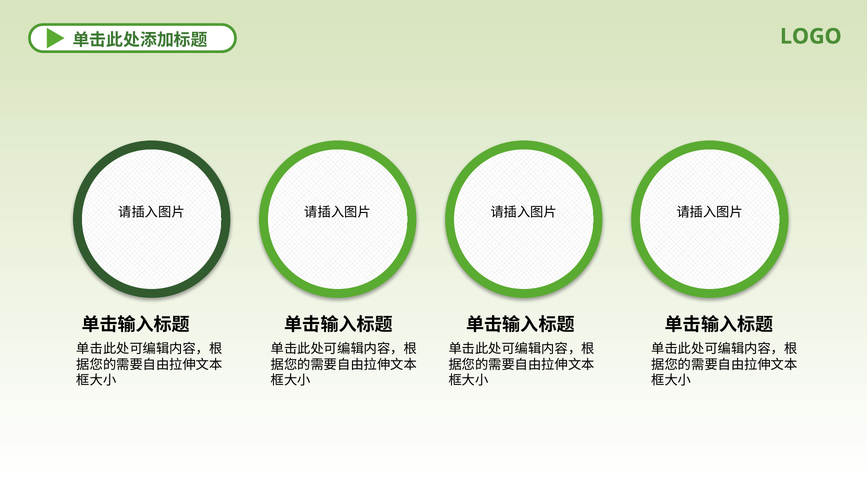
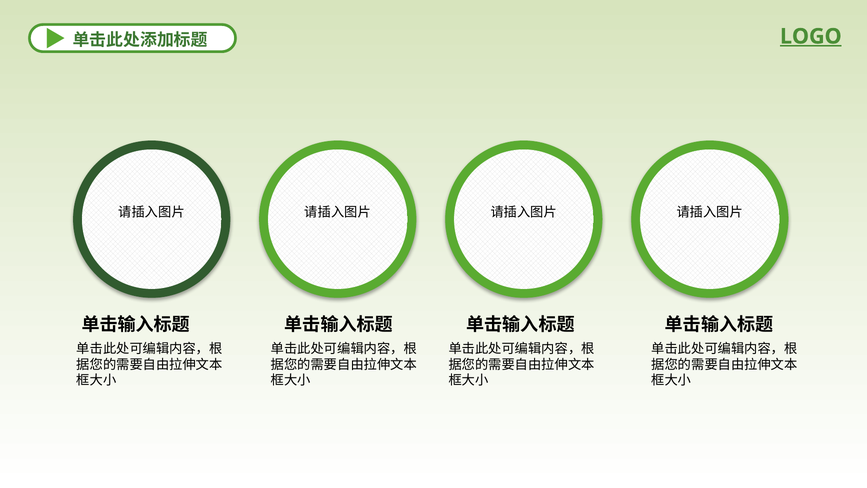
LOGO underline: none -> present (811, 36)
